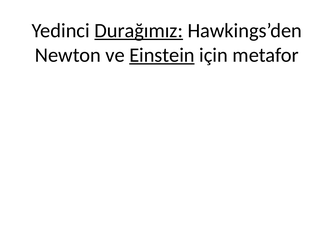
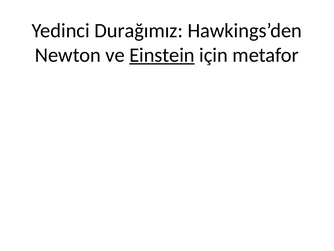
Durağımız underline: present -> none (139, 31)
